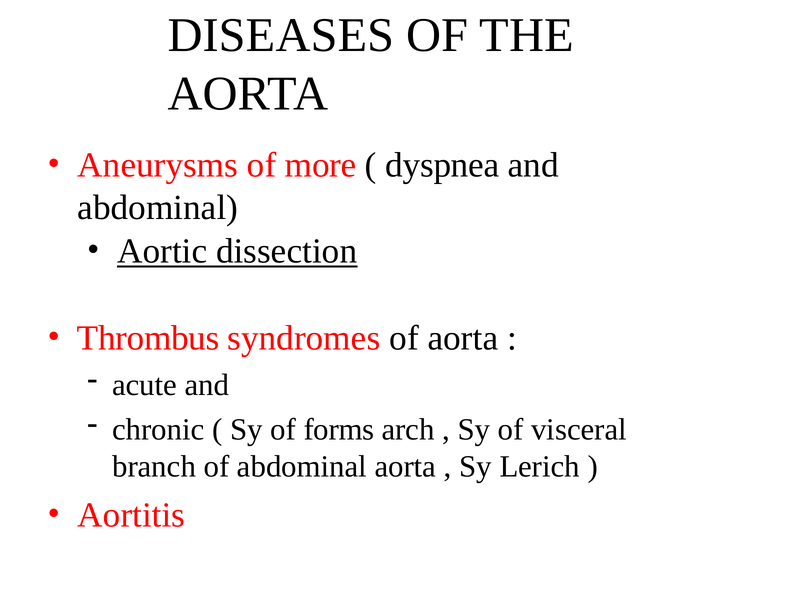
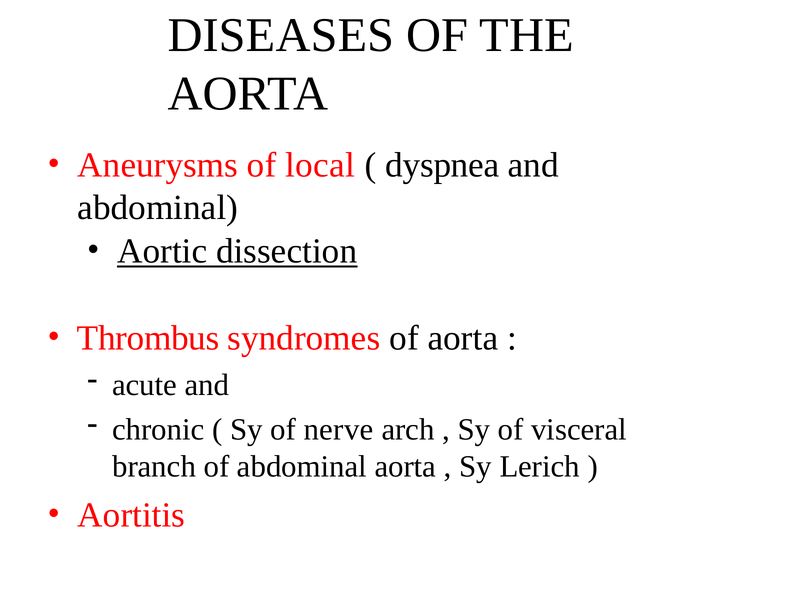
more: more -> local (320, 165)
forms: forms -> nerve (339, 430)
